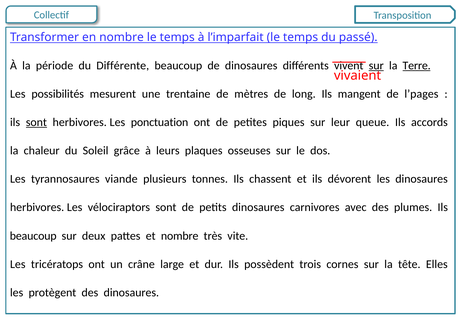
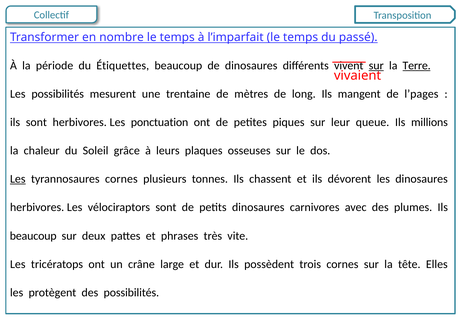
Différente: Différente -> Étiquettes (123, 66)
sont underline: present -> none (36, 122)
accords: accords -> millions (429, 122)
Les underline: none -> present (18, 179)
tyrannosaures viande: viande -> cornes (121, 179)
et nombre: nombre -> phrases (180, 236)
des dinosaures: dinosaures -> possibilités (131, 293)
